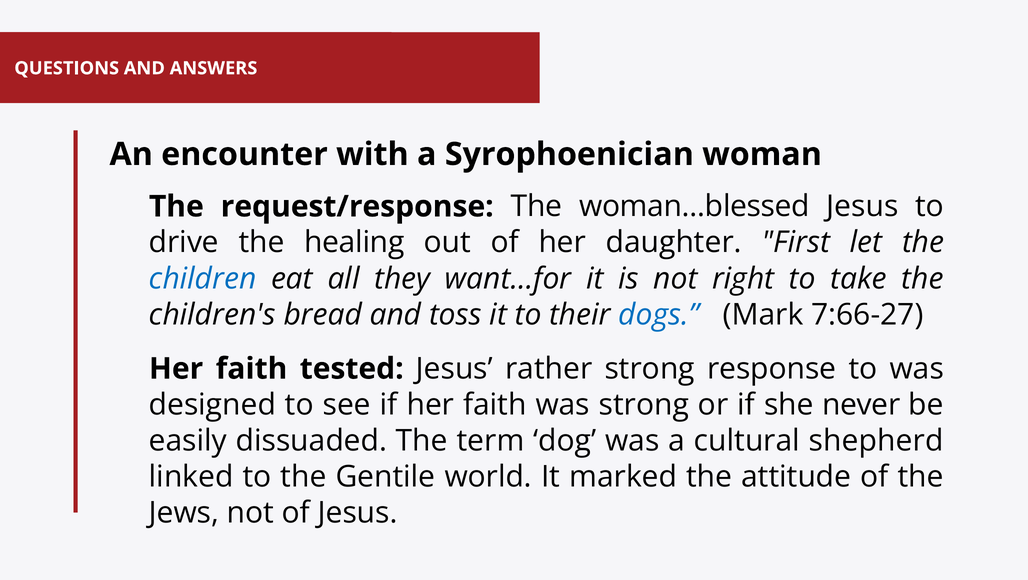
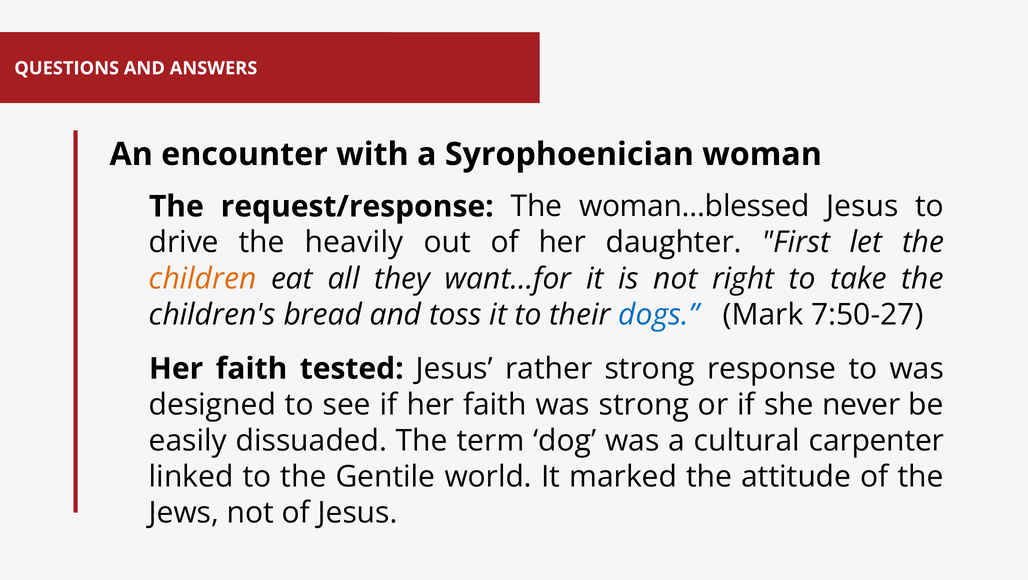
healing: healing -> heavily (354, 242)
children colour: blue -> orange (203, 278)
7:66-27: 7:66-27 -> 7:50-27 (867, 314)
shepherd: shepherd -> carpenter (876, 441)
